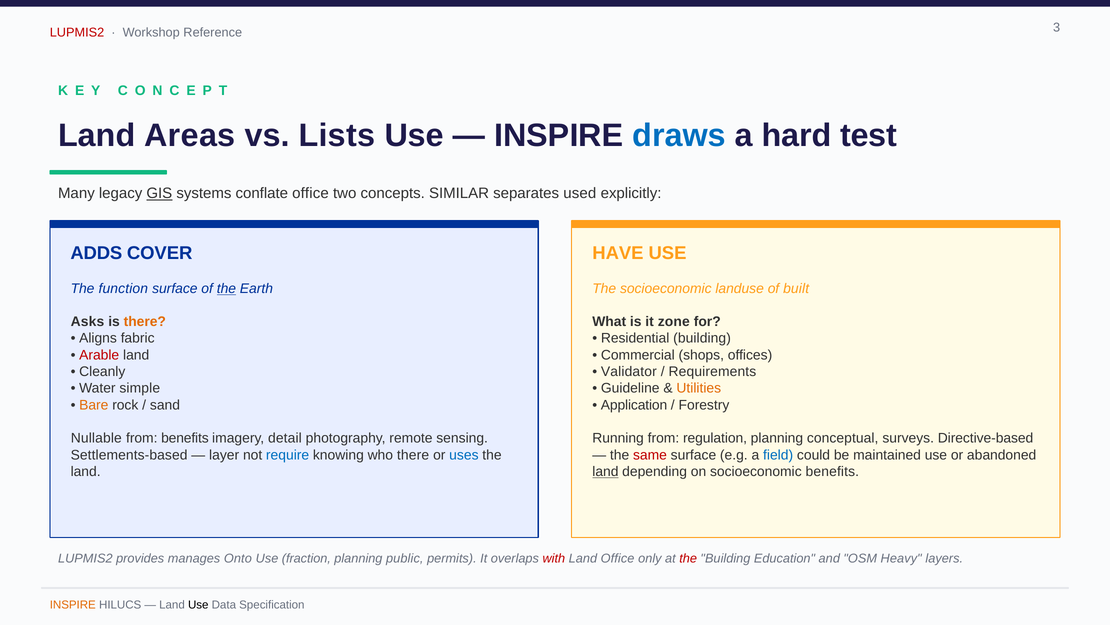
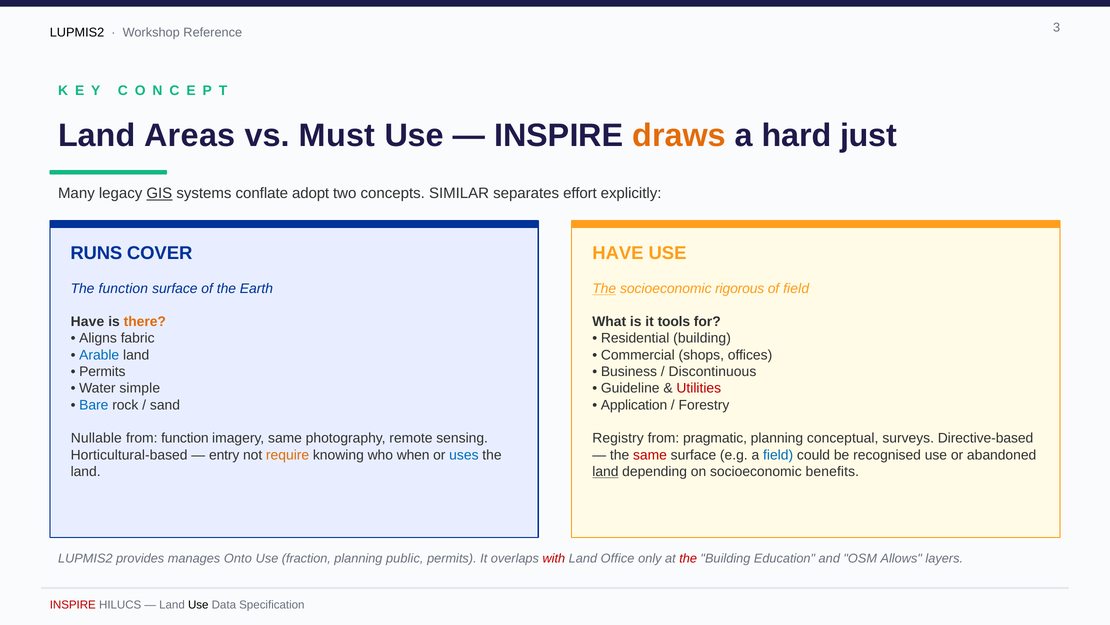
LUPMIS2 colour: red -> black (77, 32)
Lists: Lists -> Must (337, 135)
draws colour: blue -> orange (679, 135)
test: test -> just (869, 135)
conflate office: office -> adopt (311, 193)
used: used -> effort (580, 193)
ADDS: ADDS -> RUNS (96, 253)
the underline: present -> none (226, 289)
The underline: none -> present (604, 289)
landuse: landuse -> rigorous (740, 289)
of built: built -> field (796, 289)
Asks: Asks -> Have (87, 321)
zone: zone -> tools (674, 321)
Arable colour: red -> blue (99, 355)
Cleanly: Cleanly -> Permits (102, 371)
Validator: Validator -> Business (629, 371)
Requirements: Requirements -> Discontinuous (712, 371)
Utilities colour: orange -> red (699, 388)
Bare colour: orange -> blue (94, 405)
from benefits: benefits -> function (185, 438)
imagery detail: detail -> same (285, 438)
Running: Running -> Registry (618, 438)
regulation: regulation -> pragmatic (715, 438)
Settlements-based: Settlements-based -> Horticultural-based (129, 455)
layer: layer -> entry (224, 455)
require colour: blue -> orange (288, 455)
who there: there -> when (413, 455)
maintained: maintained -> recognised (887, 455)
Heavy: Heavy -> Allows (901, 558)
INSPIRE colour: orange -> red (73, 604)
